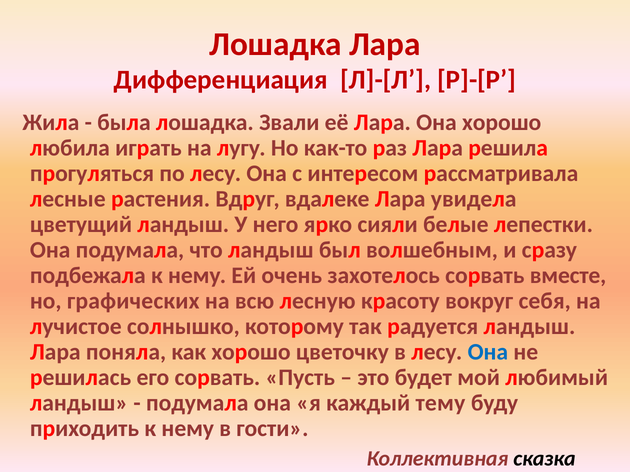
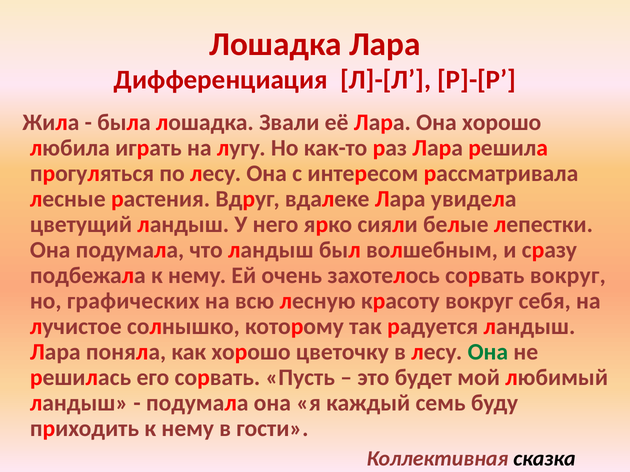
сорвать вместе: вместе -> вокруг (568, 276)
Она colour: blue -> green (488, 352)
тему: тему -> семь (441, 403)
